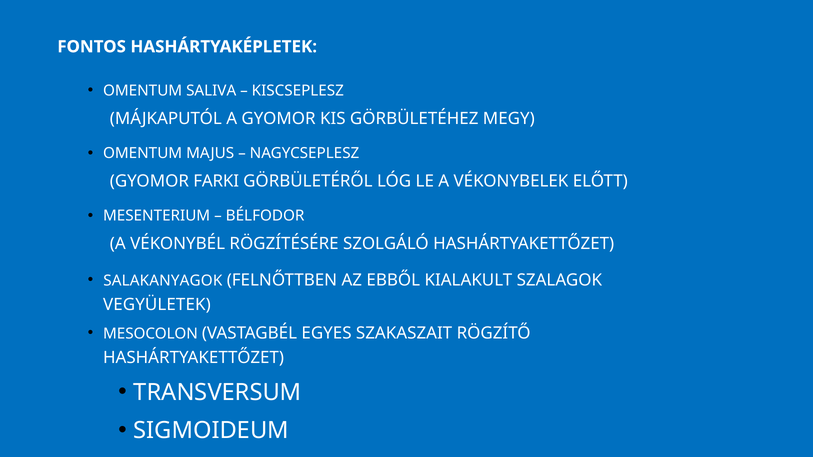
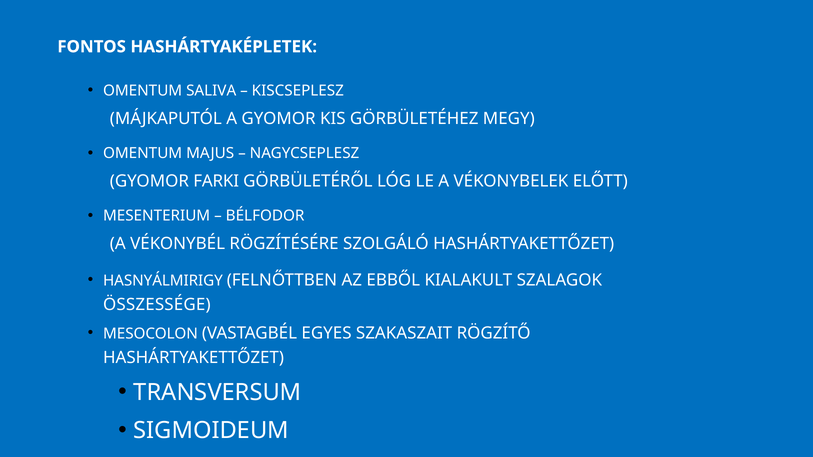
SALAKANYAGOK: SALAKANYAGOK -> HASNYÁLMIRIGY (163, 281)
VEGYÜLETEK: VEGYÜLETEK -> ÖSSZESSÉGE (157, 305)
